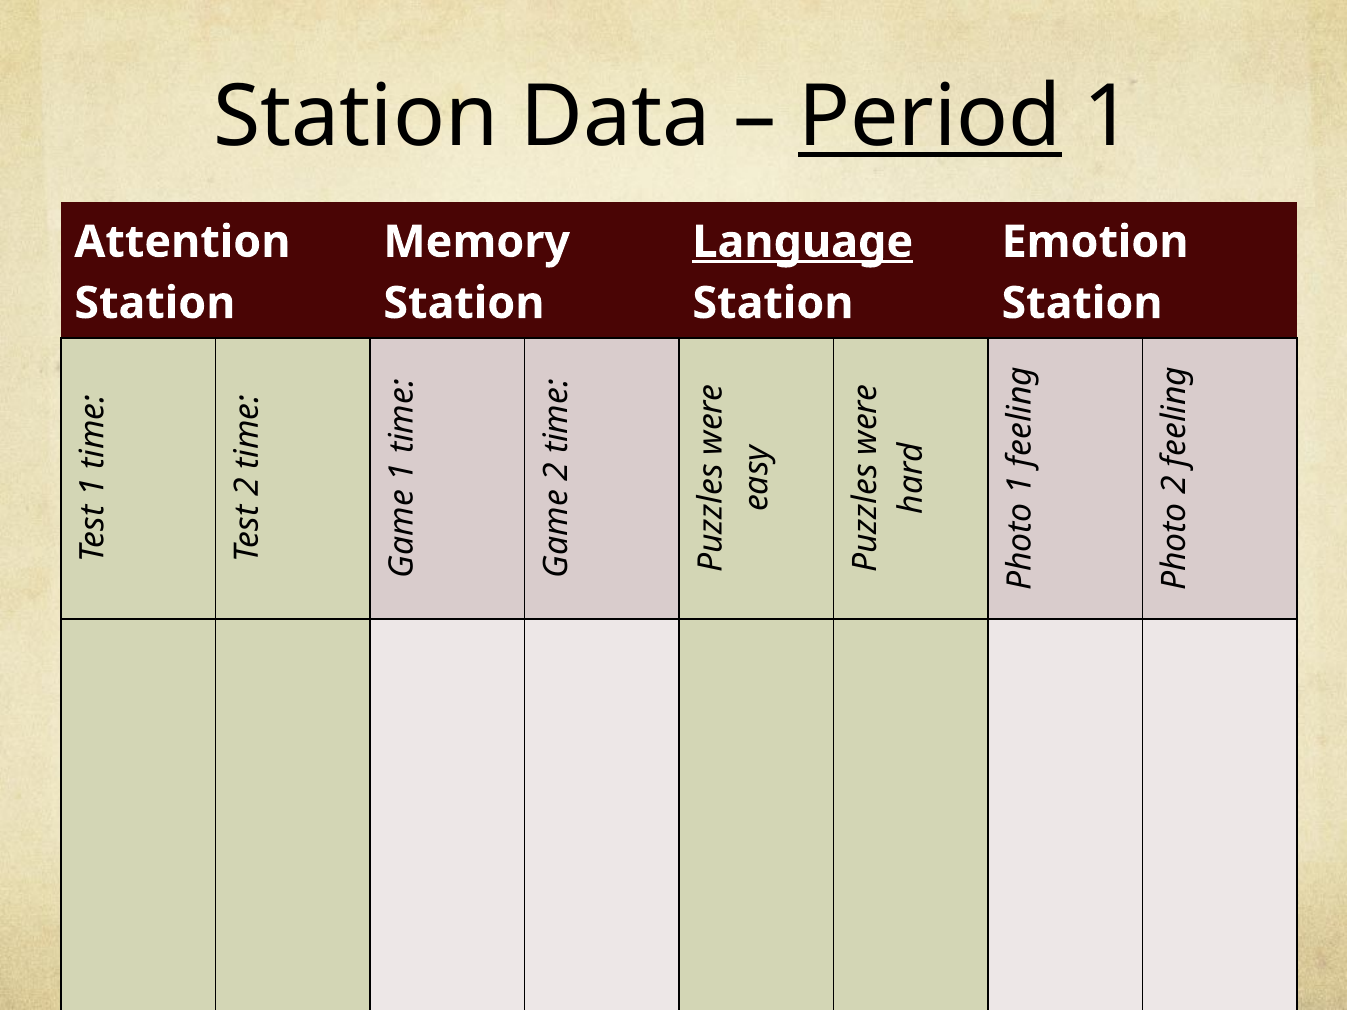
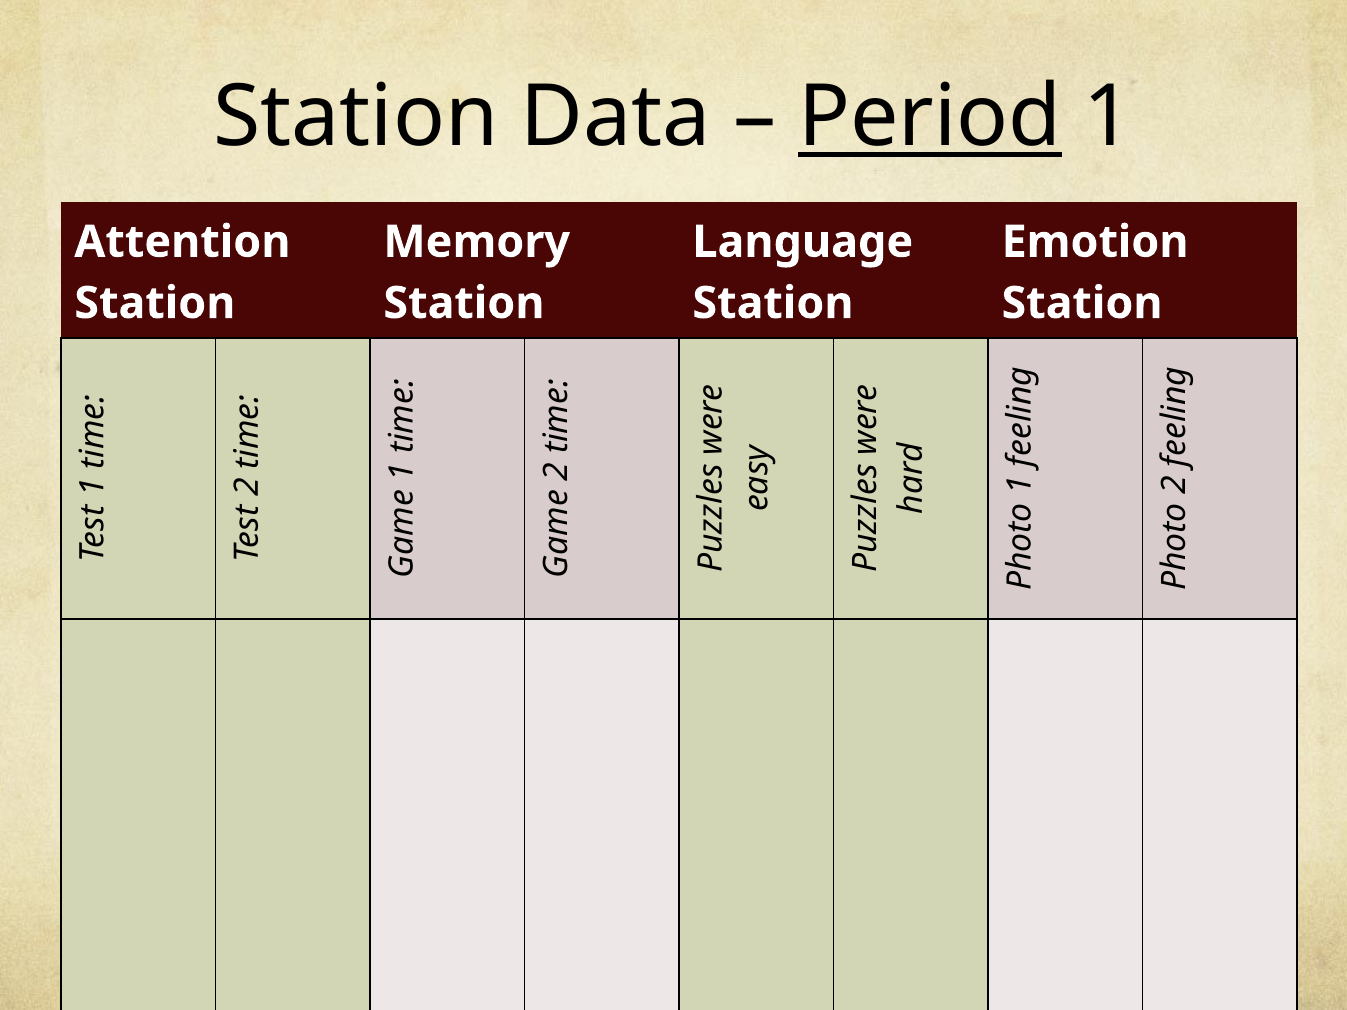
Language underline: present -> none (803, 242)
